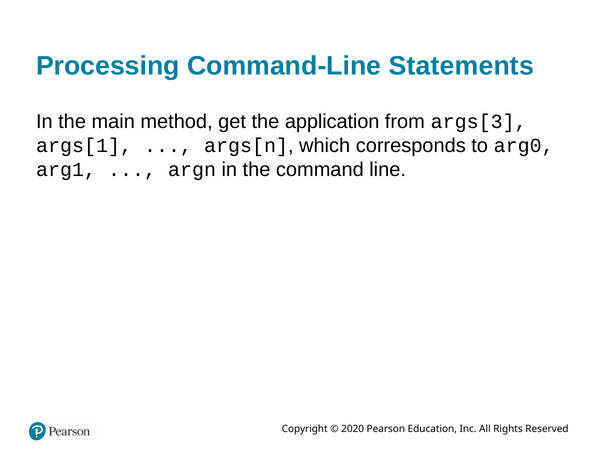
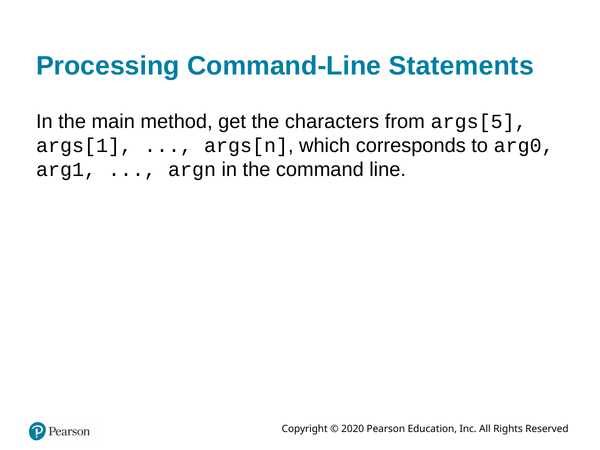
application: application -> characters (332, 121)
args[3: args[3 -> args[5 (479, 121)
